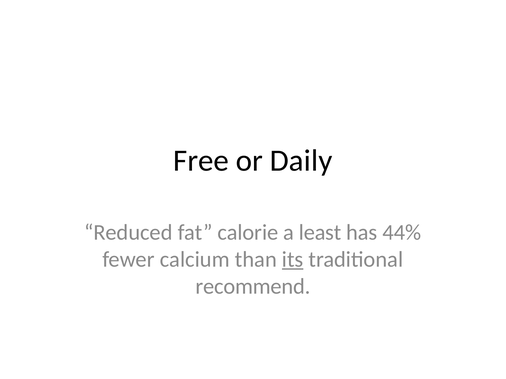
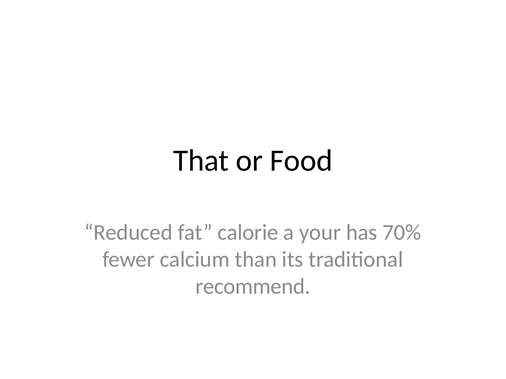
Free: Free -> That (201, 161)
Daily: Daily -> Food (301, 161)
least: least -> your (320, 233)
44%: 44% -> 70% (402, 233)
its underline: present -> none (293, 260)
